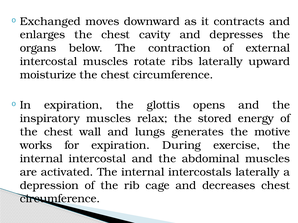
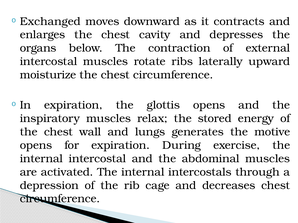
works: works -> opens (36, 145)
intercostals laterally: laterally -> through (258, 172)
